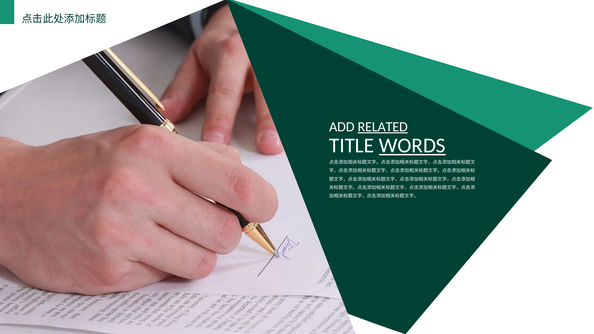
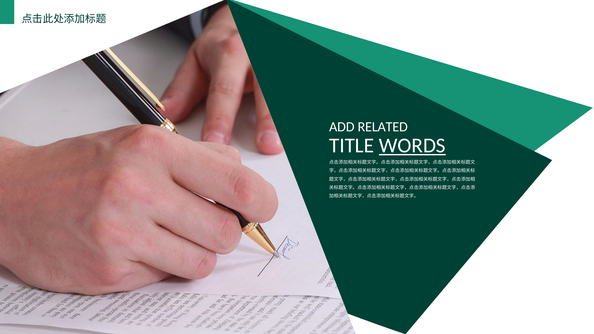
RELATED underline: present -> none (383, 127)
